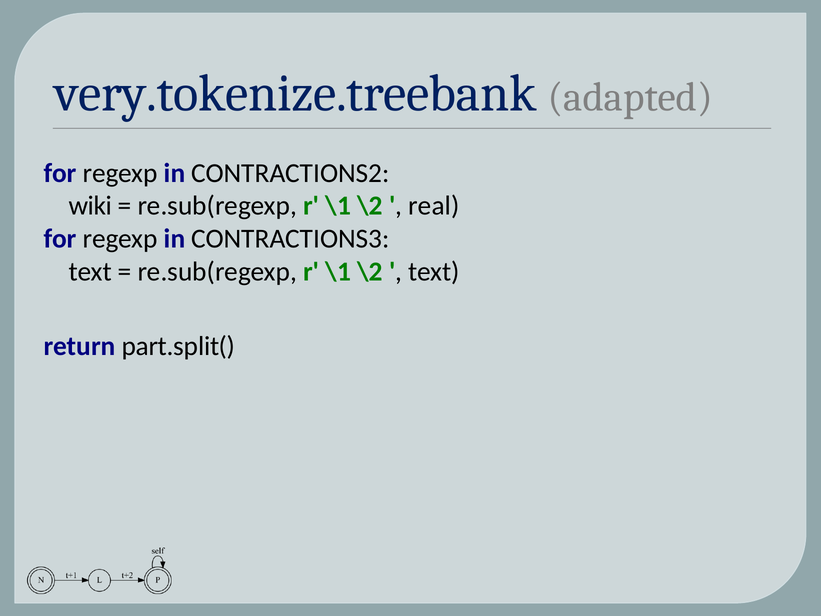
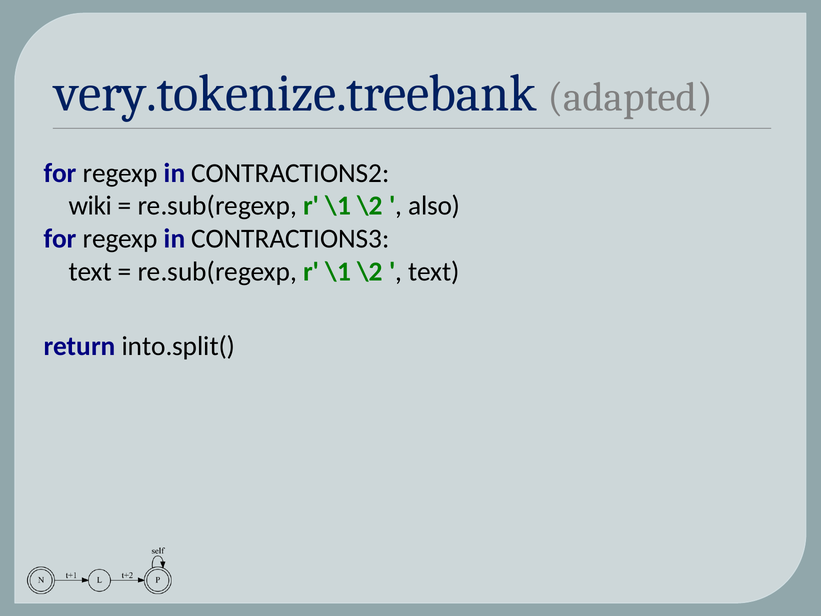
real: real -> also (434, 206)
part.split(: part.split( -> into.split( (178, 346)
